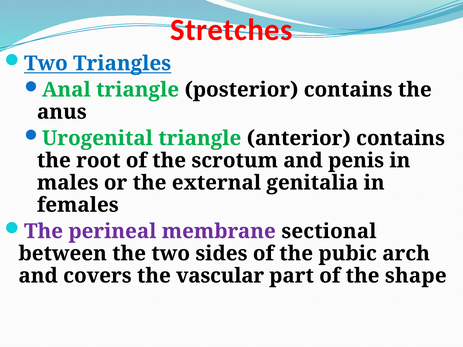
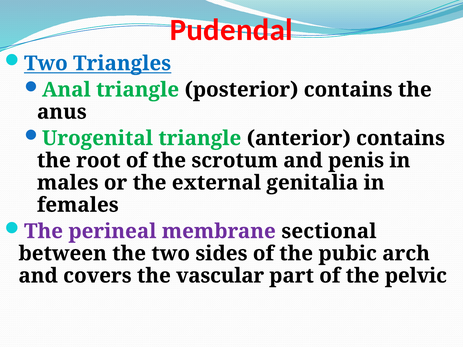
Stretches: Stretches -> Pudendal (231, 30)
shape: shape -> pelvic (416, 276)
